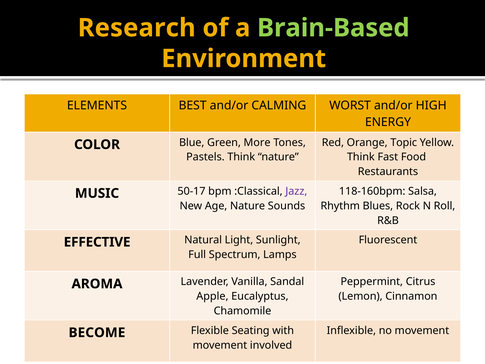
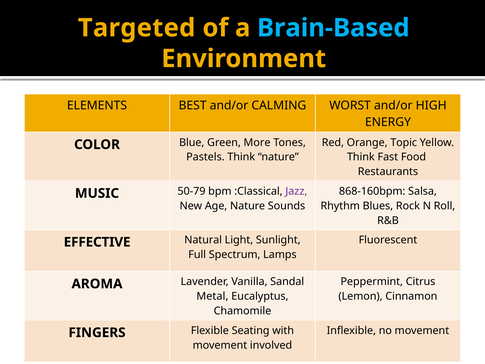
Research: Research -> Targeted (137, 28)
Brain-Based colour: light green -> light blue (333, 28)
118-160bpm: 118-160bpm -> 868-160bpm (372, 191)
50-17: 50-17 -> 50-79 (192, 191)
Apple: Apple -> Metal (212, 296)
BECOME: BECOME -> FINGERS (97, 332)
